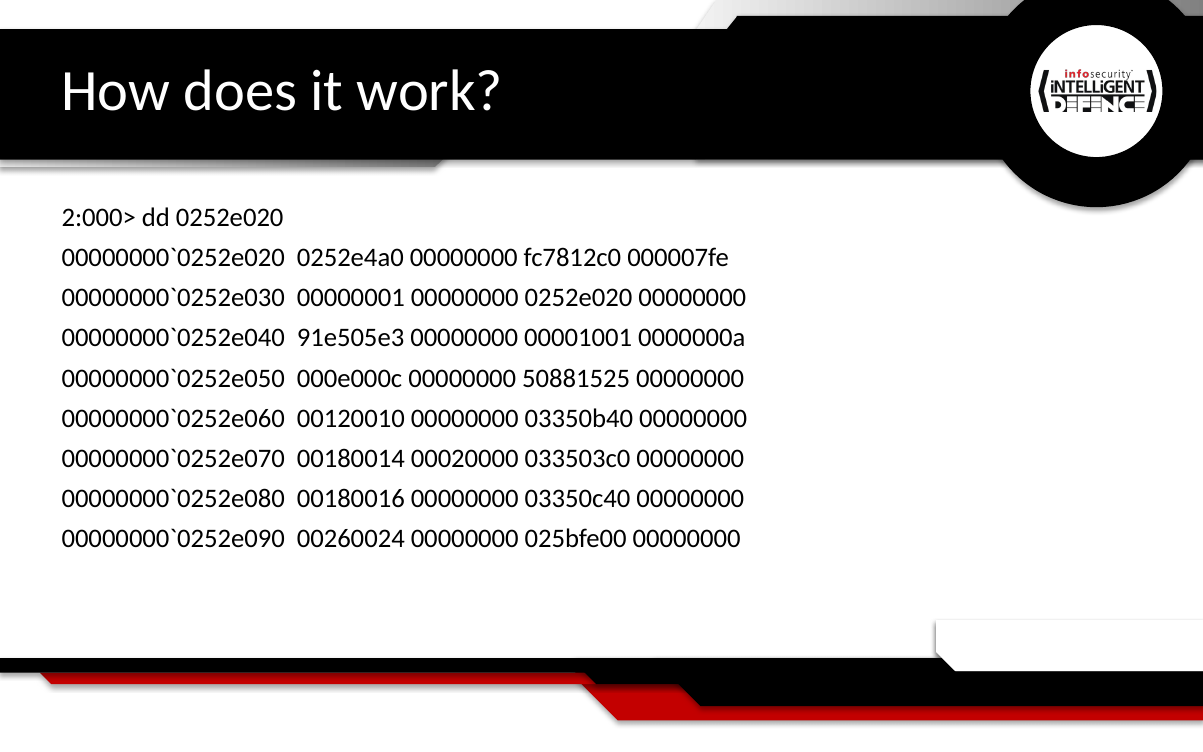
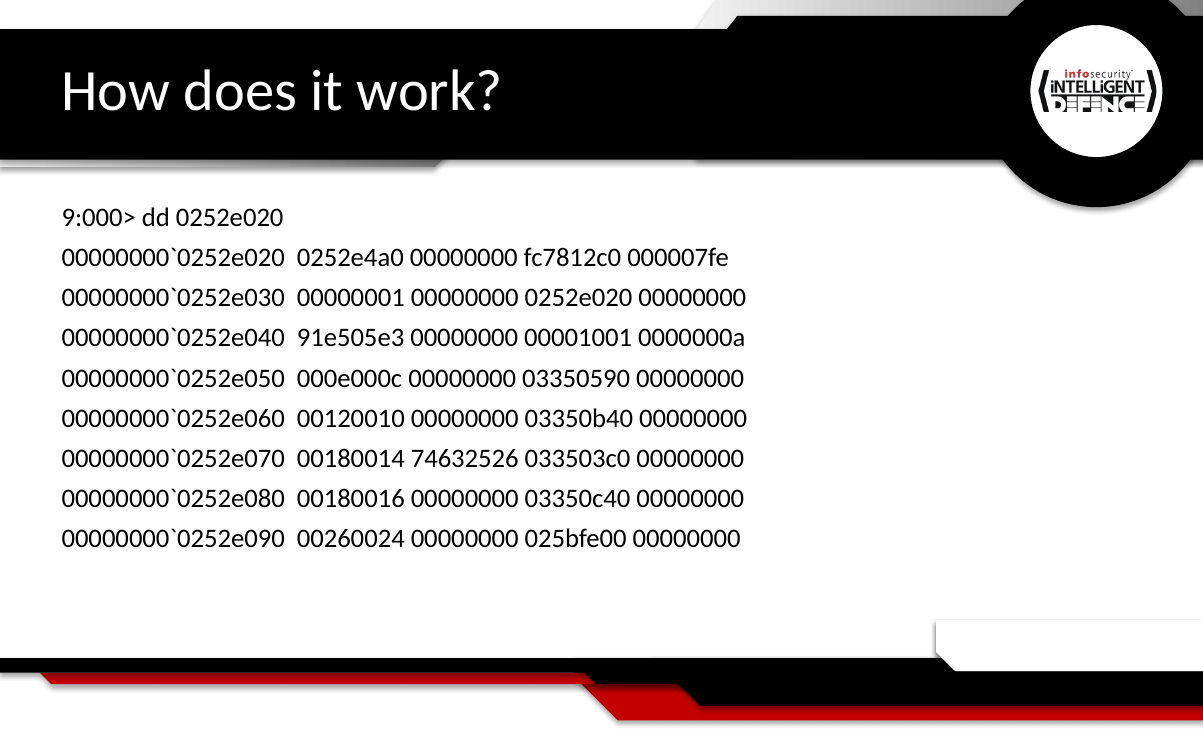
2:000>: 2:000> -> 9:000> (99, 218)
50881525: 50881525 -> 03350590 (576, 378)
00020000: 00020000 -> 74632526 (465, 458)
